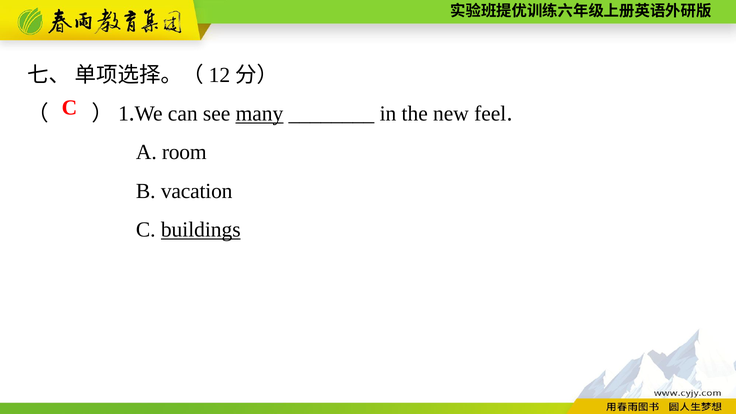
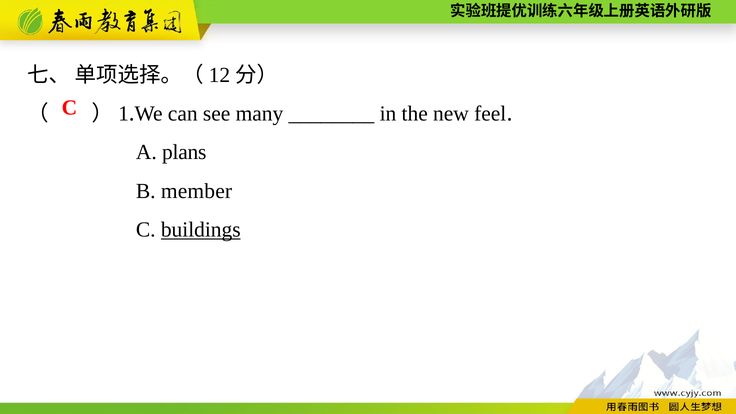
many underline: present -> none (259, 114)
room: room -> plans (184, 152)
vacation: vacation -> member (197, 191)
